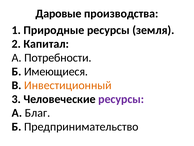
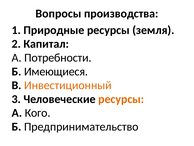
Даровые: Даровые -> Вопросы (58, 14)
ресурсы colour: purple -> orange (121, 99)
Благ: Благ -> Кого (38, 113)
